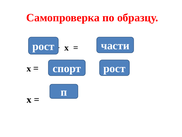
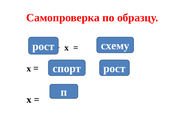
части: части -> схему (115, 46)
